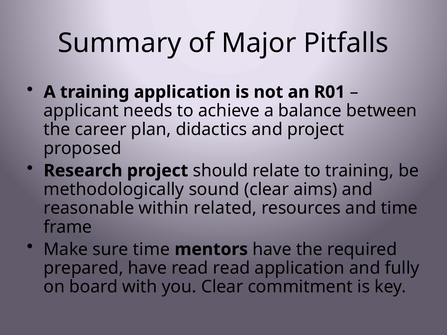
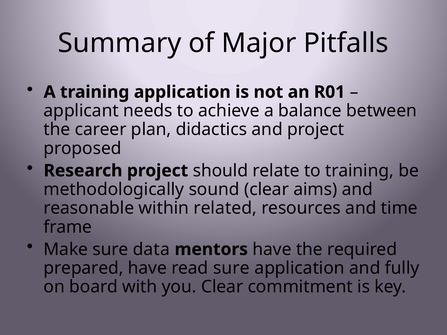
sure time: time -> data (151, 249)
read read: read -> sure (231, 268)
